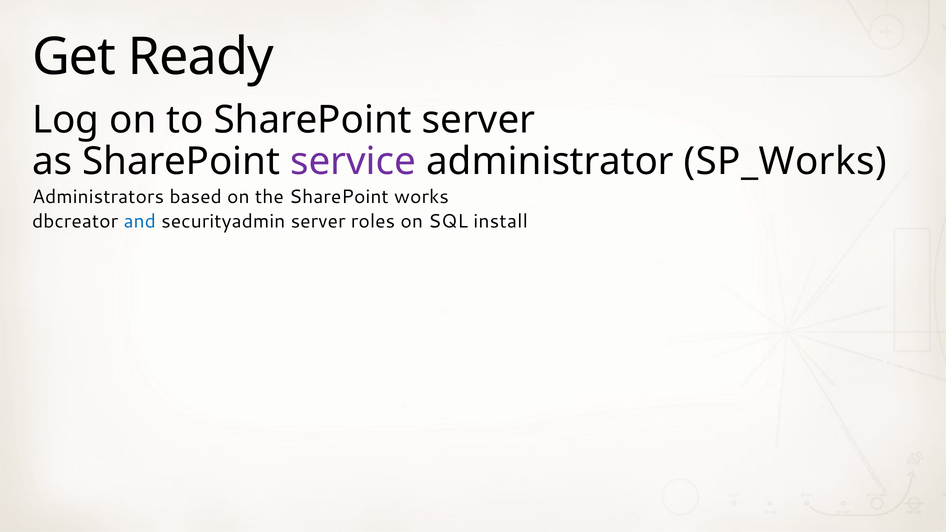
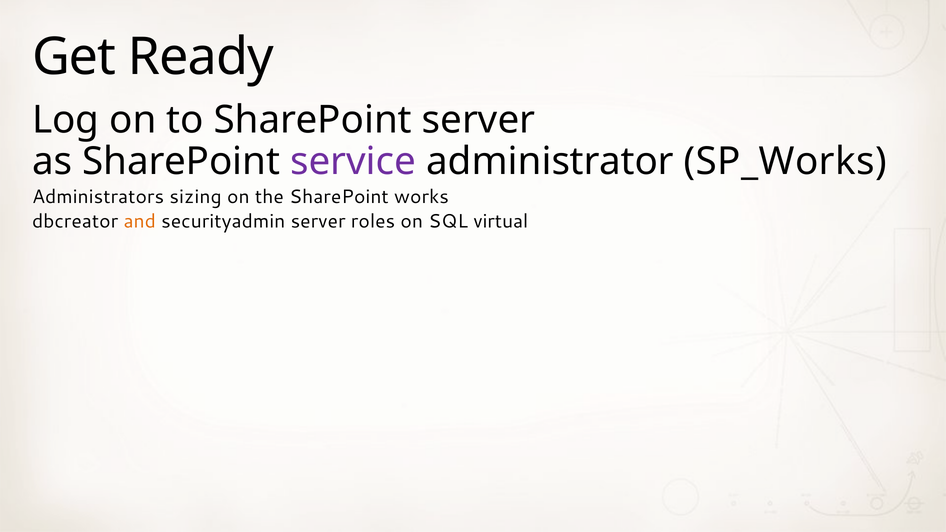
based: based -> sizing (196, 197)
and colour: blue -> orange (140, 222)
install: install -> virtual (501, 222)
